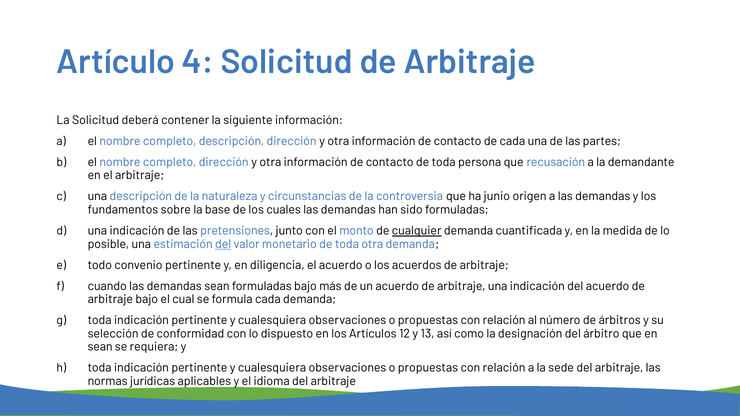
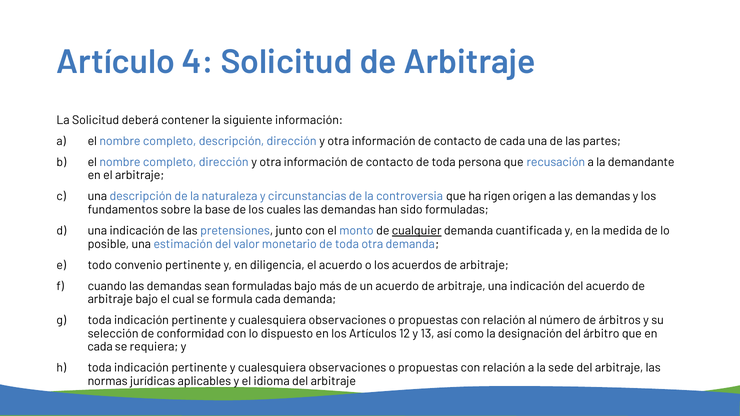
junio: junio -> rigen (497, 197)
del underline: present -> none (223, 244)
sean: sean -> cada (100, 347)
